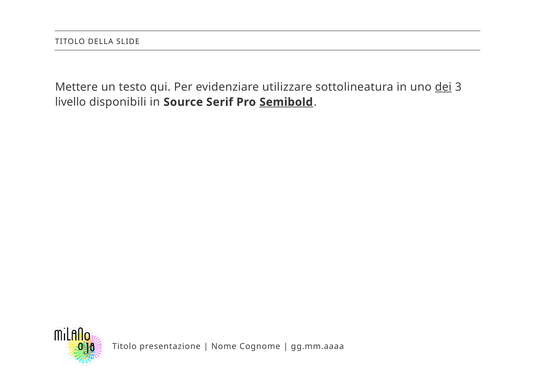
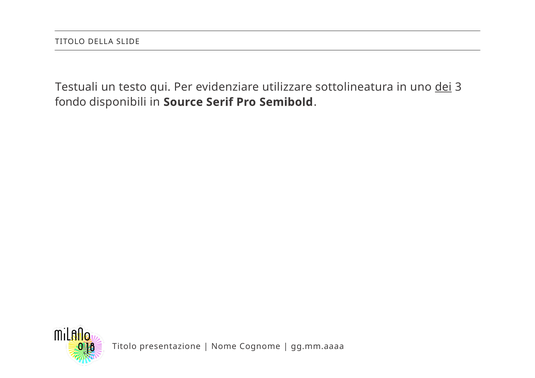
Mettere: Mettere -> Testuali (76, 87)
livello: livello -> fondo (71, 102)
Semibold underline: present -> none (286, 102)
